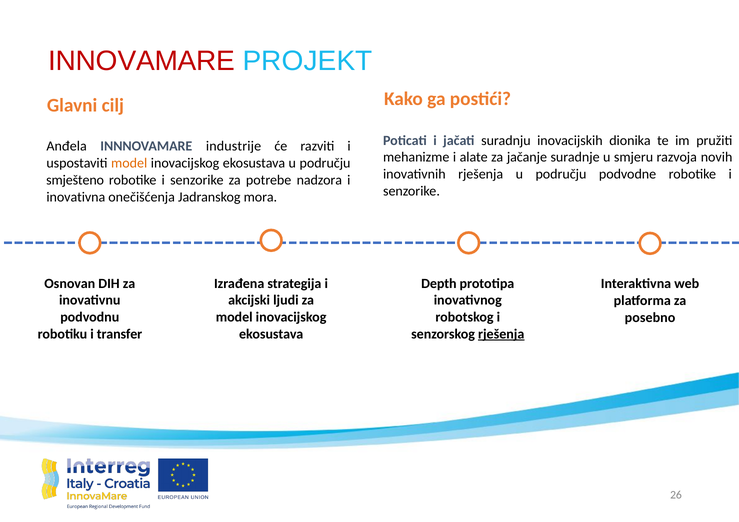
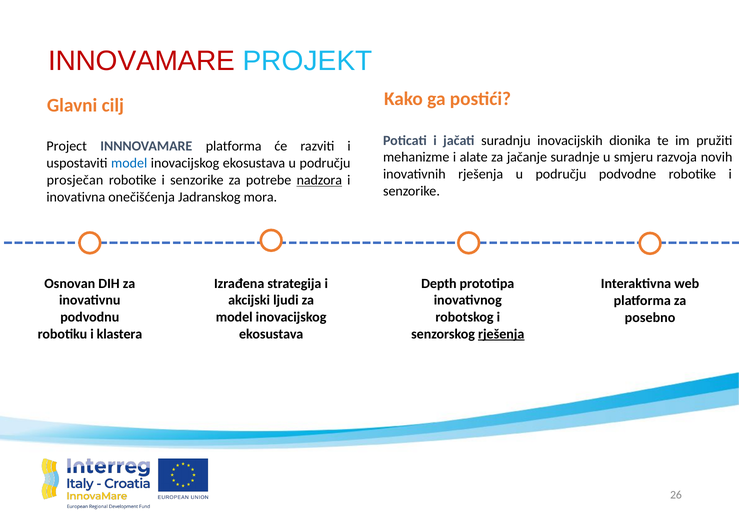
Anđela: Anđela -> Project (67, 146)
INNNOVAMARE industrije: industrije -> platforma (234, 146)
model colour: orange -> blue (129, 163)
smješteno: smješteno -> prosječan (75, 180)
nadzora underline: none -> present (319, 180)
transfer: transfer -> klastera (119, 334)
